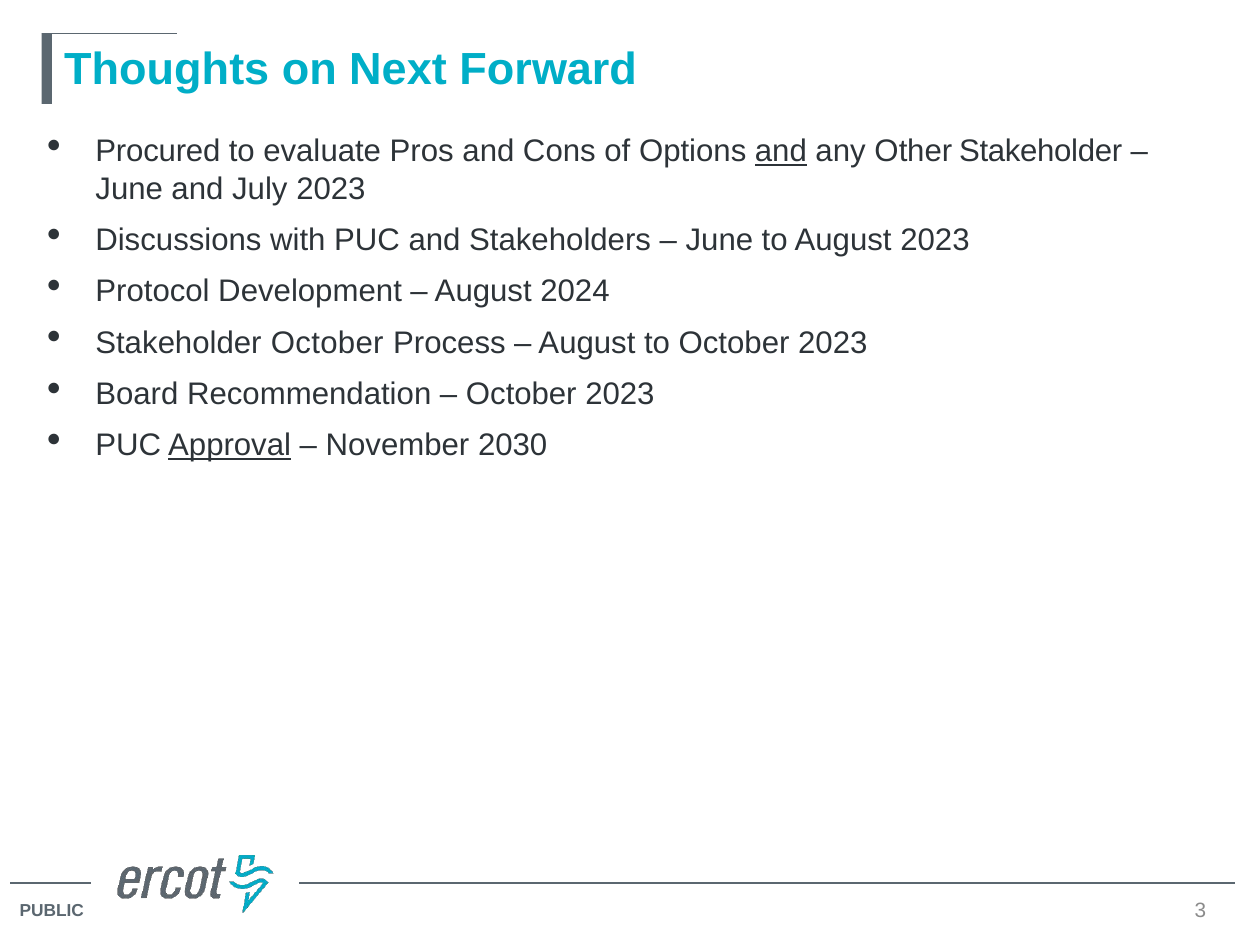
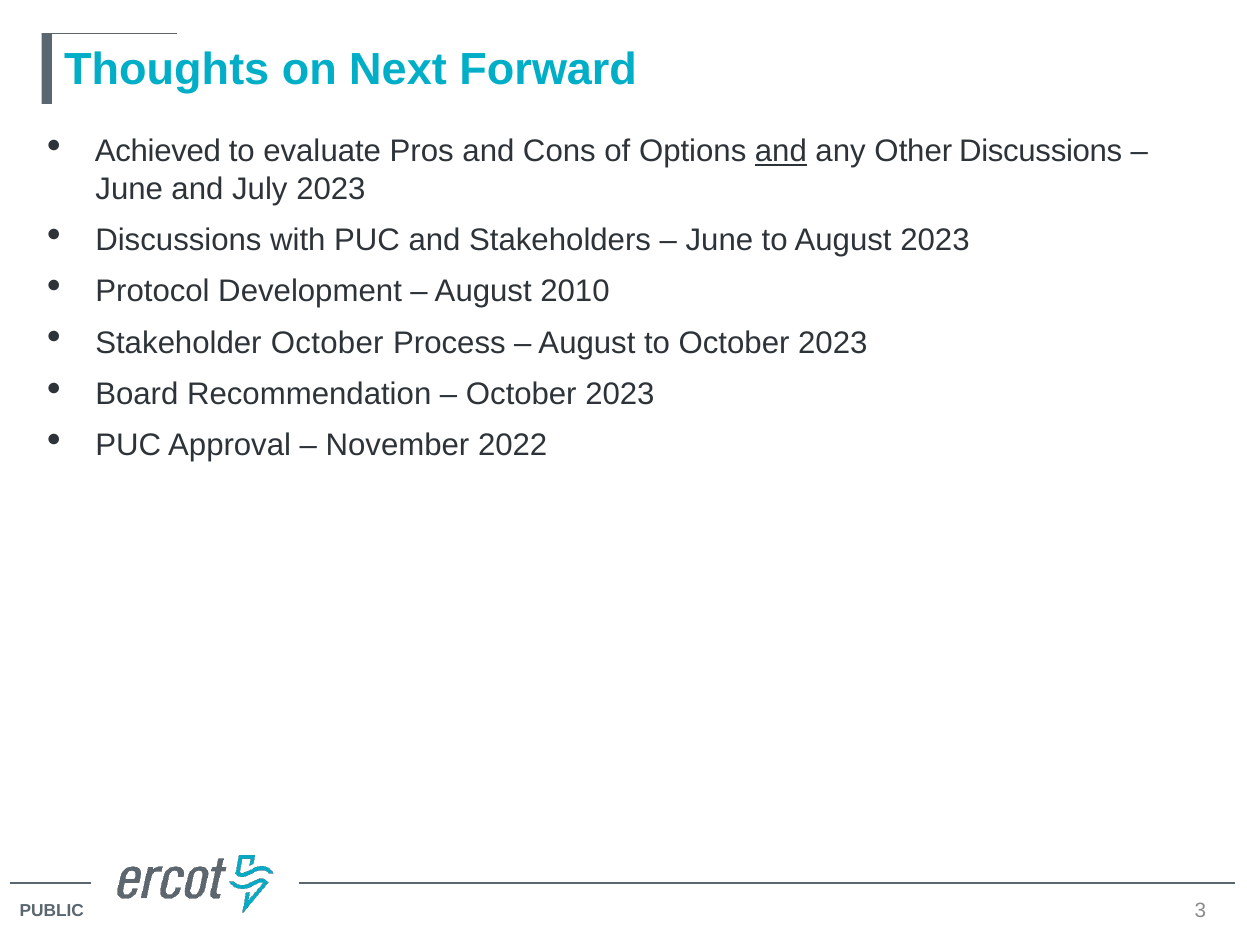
Procured: Procured -> Achieved (158, 152)
Other Stakeholder: Stakeholder -> Discussions (1041, 152)
2024: 2024 -> 2010 (575, 292)
Approval underline: present -> none (230, 445)
2030: 2030 -> 2022 (513, 445)
